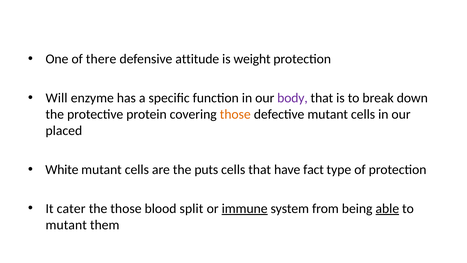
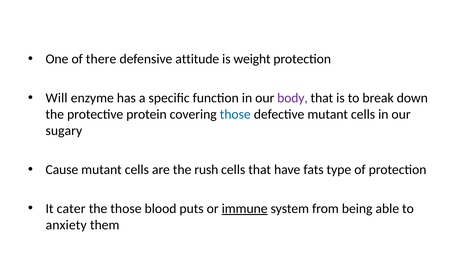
those colour: orange -> blue (235, 114)
placed: placed -> sugary (64, 131)
White: White -> Cause (62, 169)
puts: puts -> rush (206, 169)
fact: fact -> fats (314, 169)
split: split -> puts (192, 208)
able underline: present -> none (387, 208)
mutant: mutant -> anxiety (66, 225)
